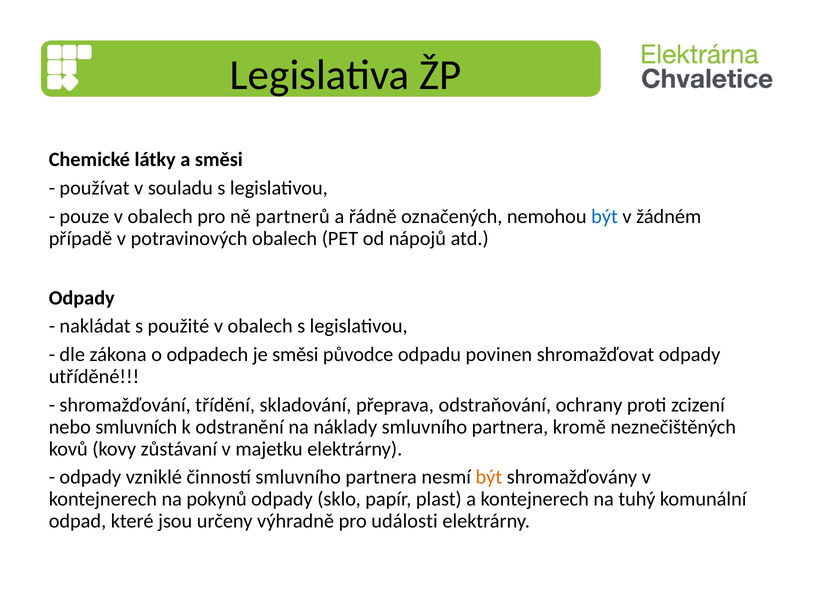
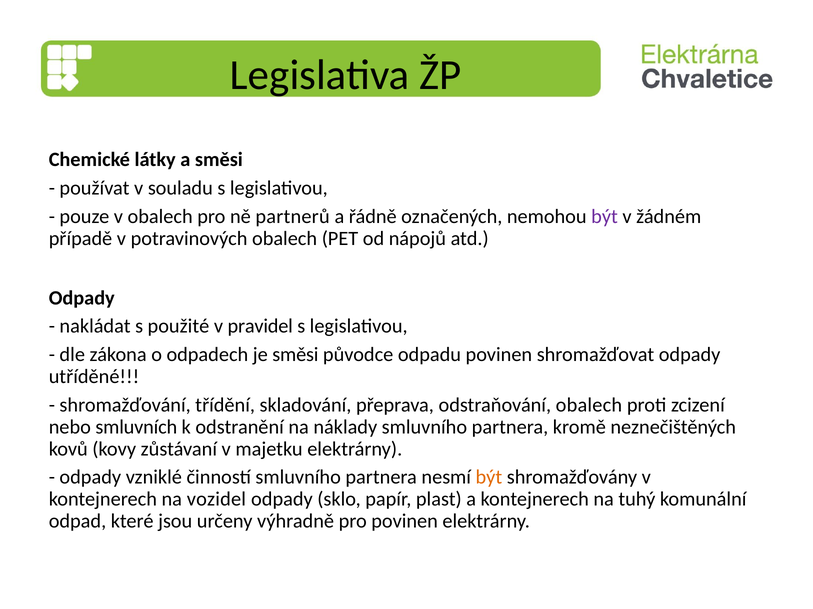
být colour: blue -> purple (605, 217)
obalech: obalech -> pravidel (260, 327)
odstraňování ochrany: ochrany -> obalech (589, 405)
pokynů: pokynů -> vozidel (216, 500)
pro události: události -> povinen (405, 522)
